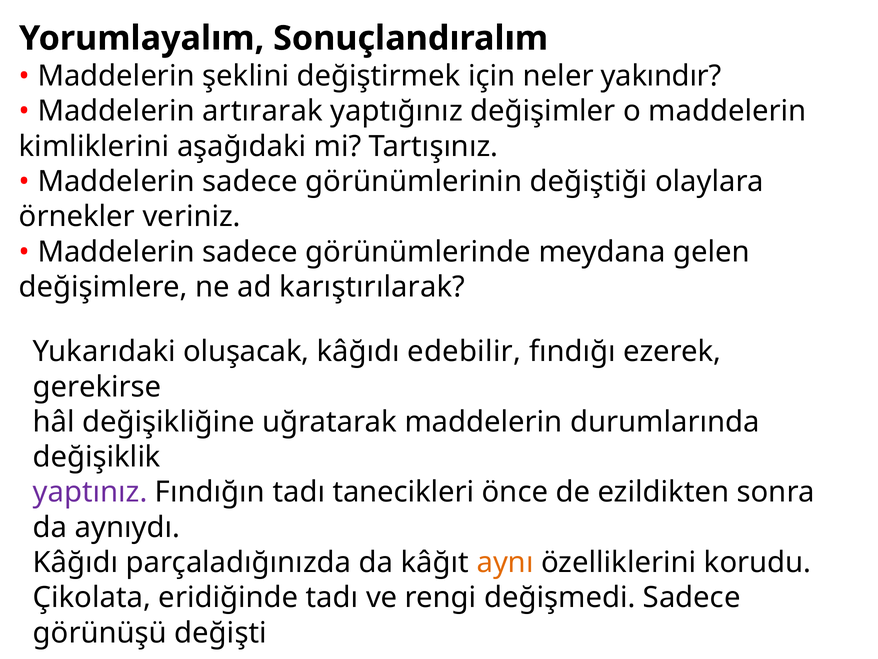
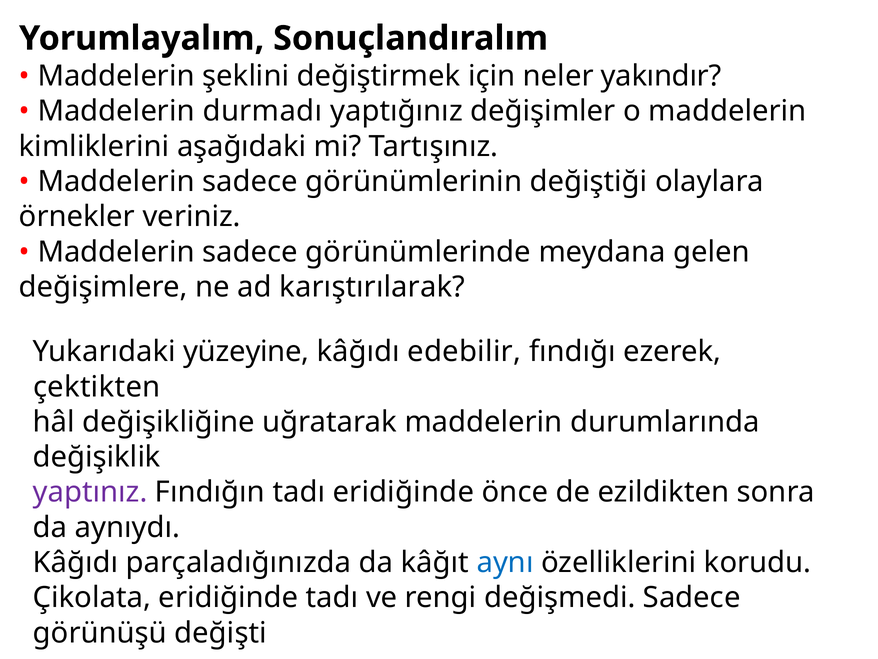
artırarak: artırarak -> durmadı (262, 111)
oluşacak: oluşacak -> yüzeyine (246, 351)
gerekirse: gerekirse -> çektikten (97, 387)
tadı tanecikleri: tanecikleri -> eridiğinde (403, 492)
aynı colour: orange -> blue (505, 562)
